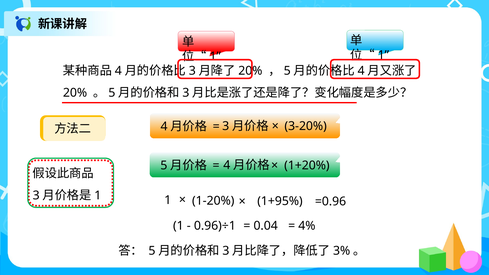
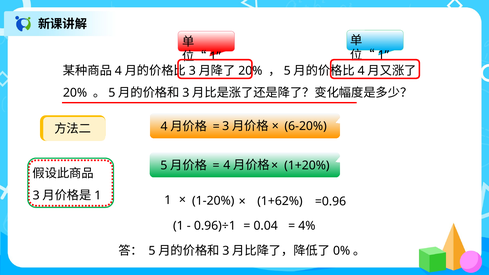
3-20%: 3-20% -> 6-20% (306, 126)
1+95%: 1+95% -> 1+62% (280, 201)
3%: 3% -> 0% (342, 251)
